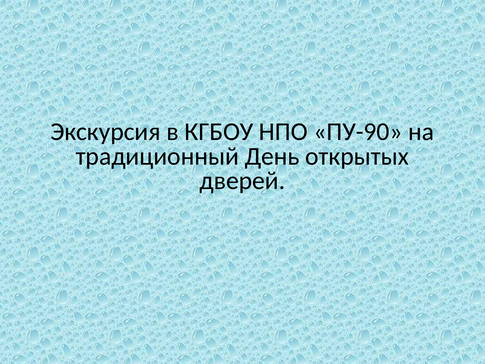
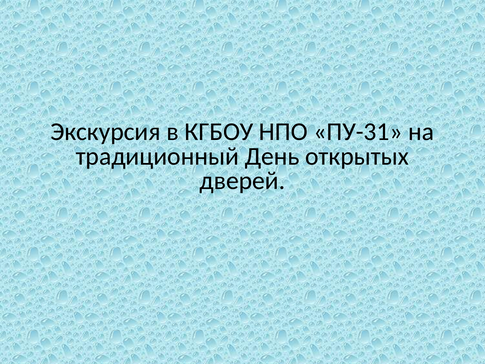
ПУ-90: ПУ-90 -> ПУ-31 (358, 132)
